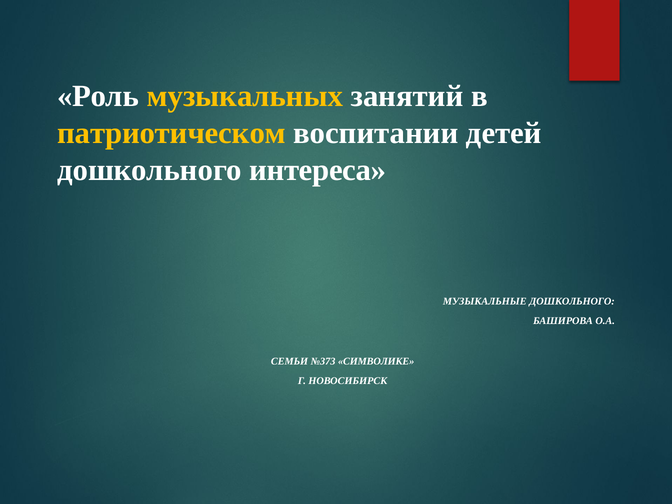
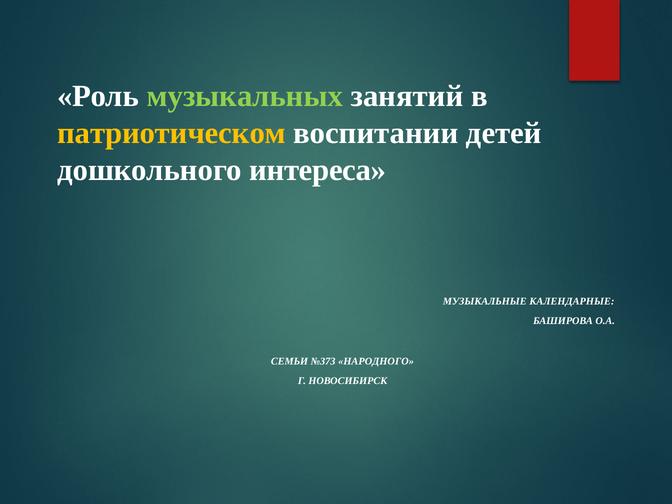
музыкальных colour: yellow -> light green (245, 96)
МУЗЫКАЛЬНЫЕ ДОШКОЛЬНОГО: ДОШКОЛЬНОГО -> КАЛЕНДАРНЫЕ (572, 302)
СИМВОЛИКЕ: СИМВОЛИКЕ -> НАРОДНОГО (376, 361)
